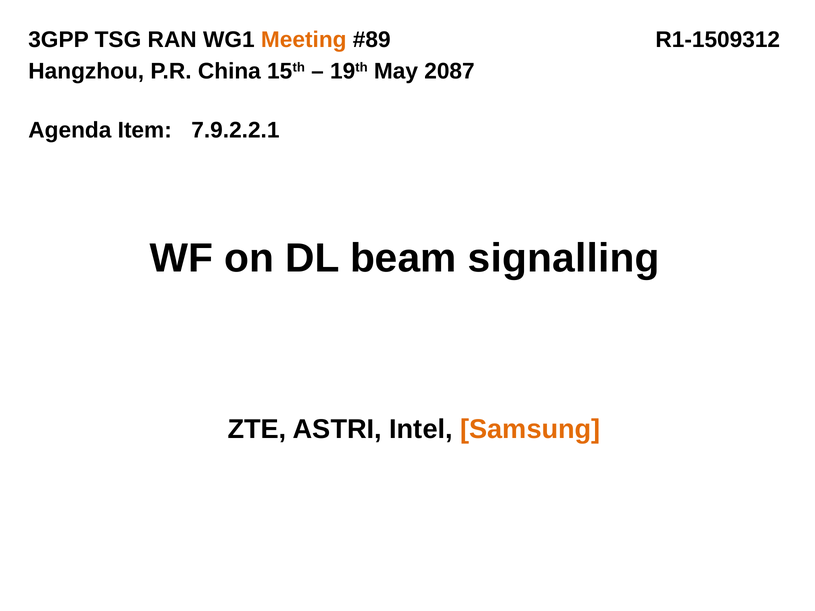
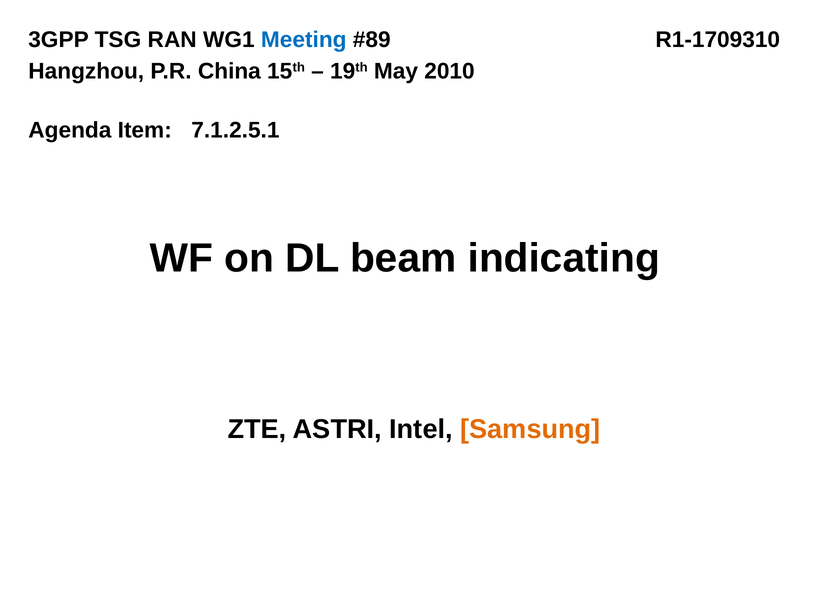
Meeting colour: orange -> blue (304, 40)
R1-1509312: R1-1509312 -> R1-1709310 (718, 40)
2087: 2087 -> 2010 (449, 71)
7.9.2.2.1: 7.9.2.2.1 -> 7.1.2.5.1 (235, 130)
signalling: signalling -> indicating (564, 258)
